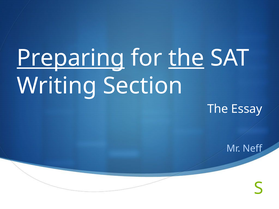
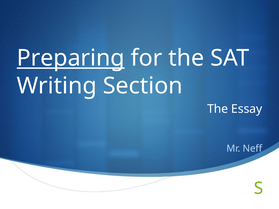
the underline: present -> none (186, 58)
